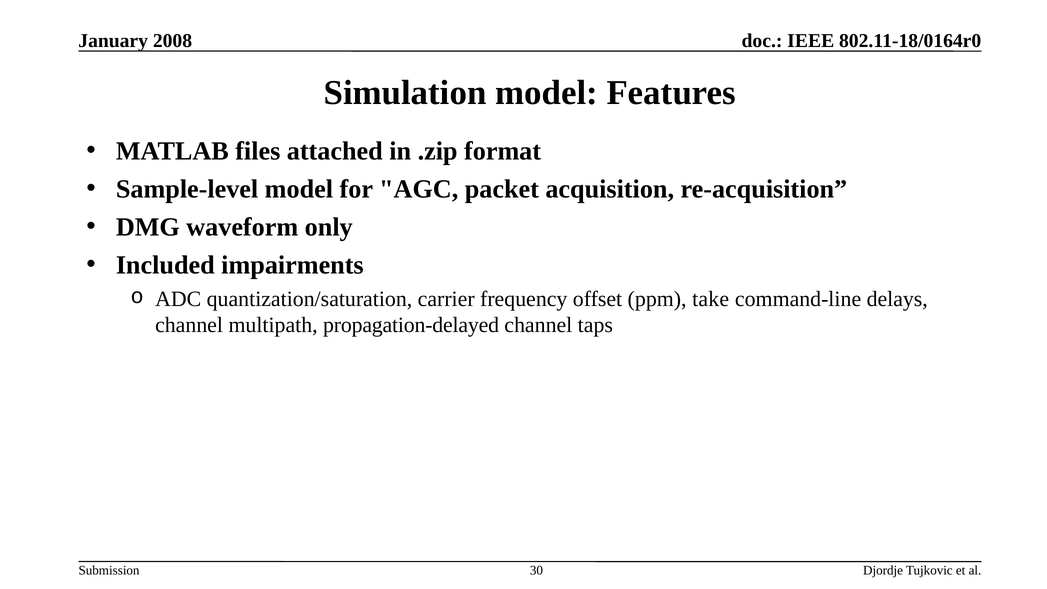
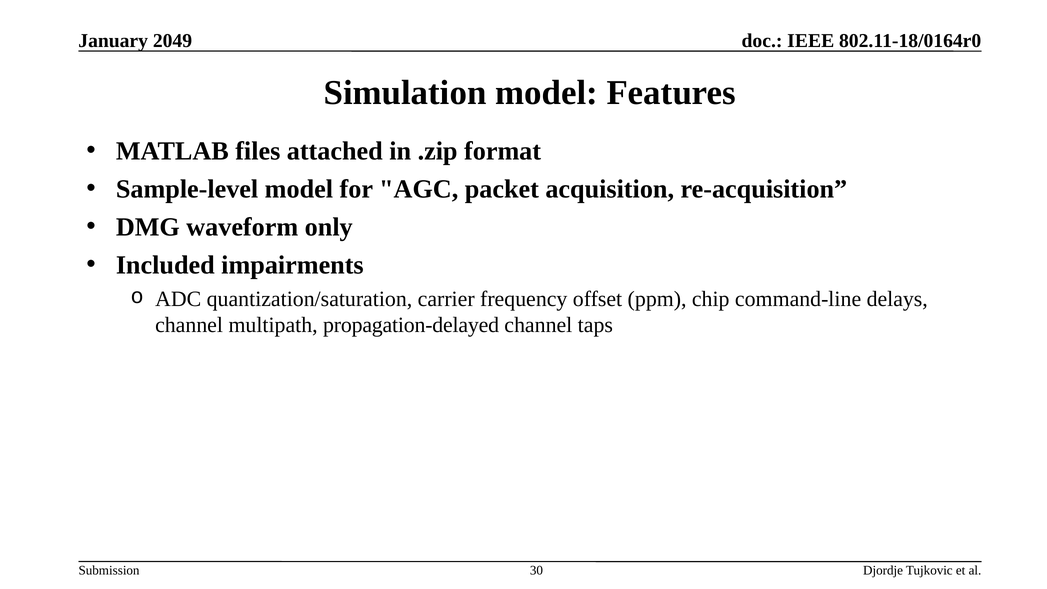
2008: 2008 -> 2049 (173, 41)
take: take -> chip (711, 299)
